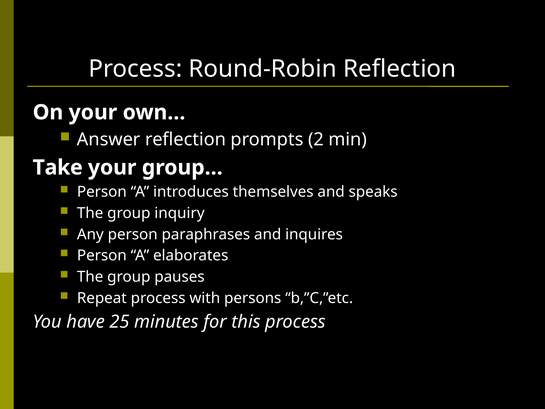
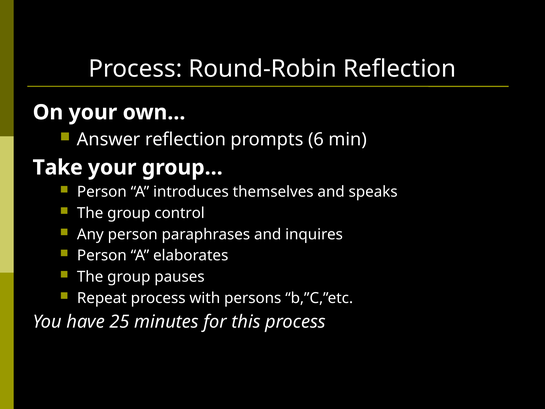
2: 2 -> 6 (316, 139)
inquiry: inquiry -> control (180, 213)
